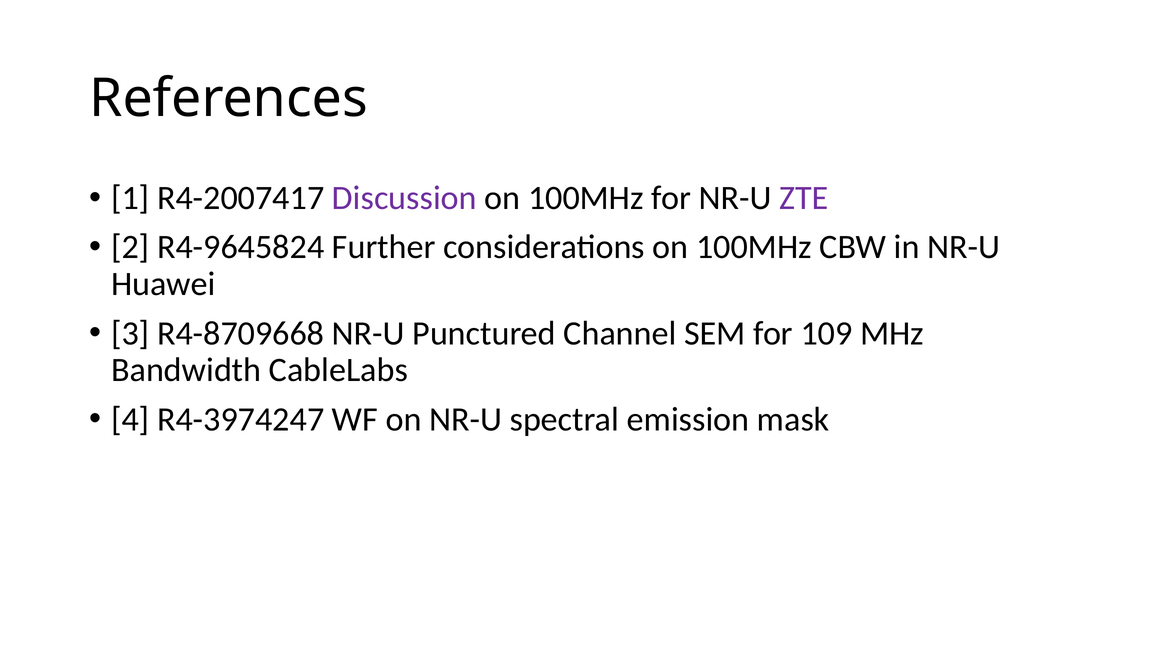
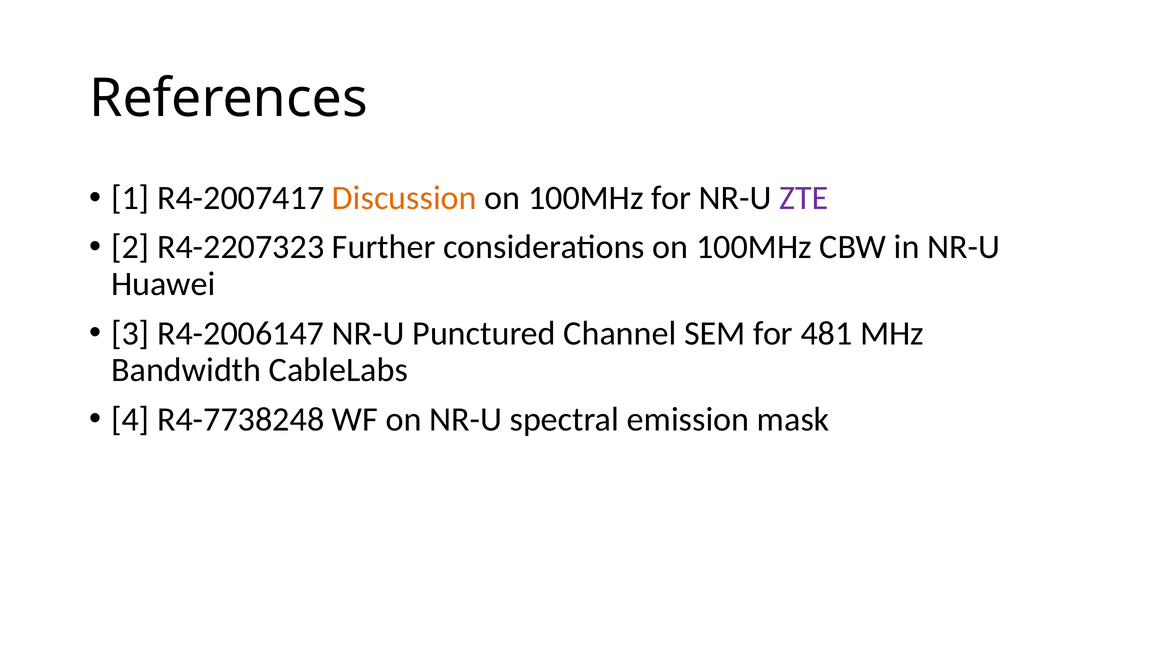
Discussion colour: purple -> orange (404, 198)
R4-9645824: R4-9645824 -> R4-2207323 (241, 247)
R4-8709668: R4-8709668 -> R4-2006147 (241, 333)
109: 109 -> 481 (827, 333)
R4-3974247: R4-3974247 -> R4-7738248 (241, 419)
